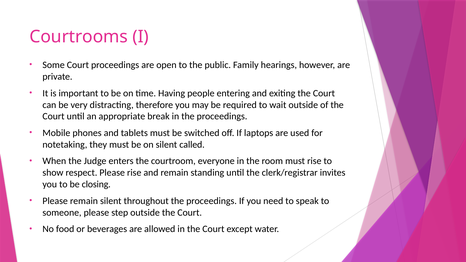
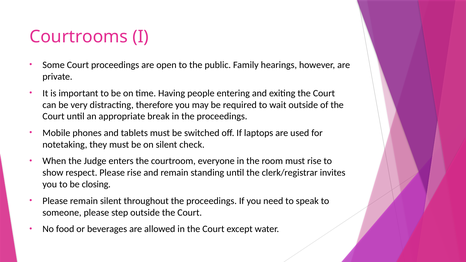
called: called -> check (192, 145)
